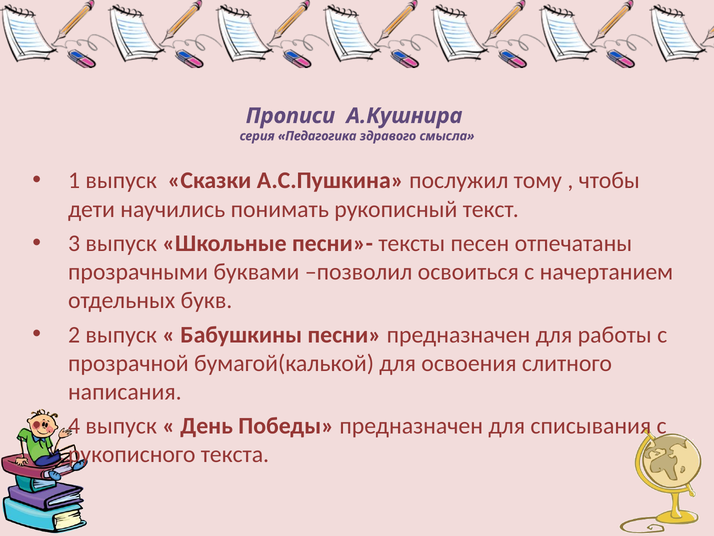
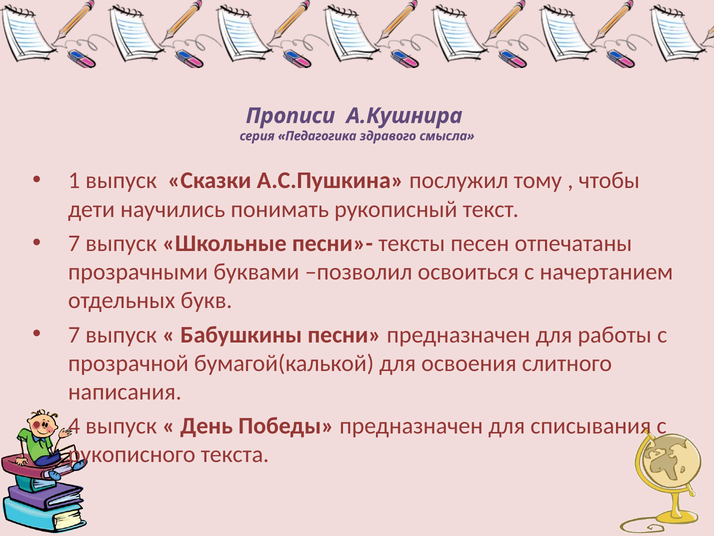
3: 3 -> 7 (74, 243)
2: 2 -> 7 (74, 334)
